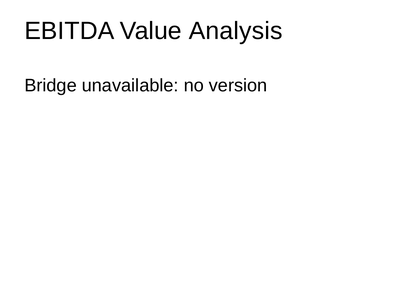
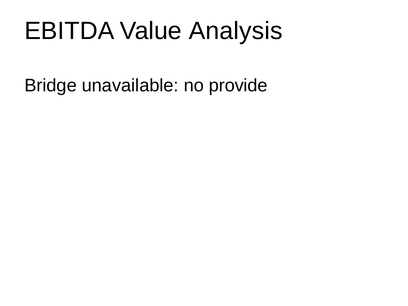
version: version -> provide (238, 86)
